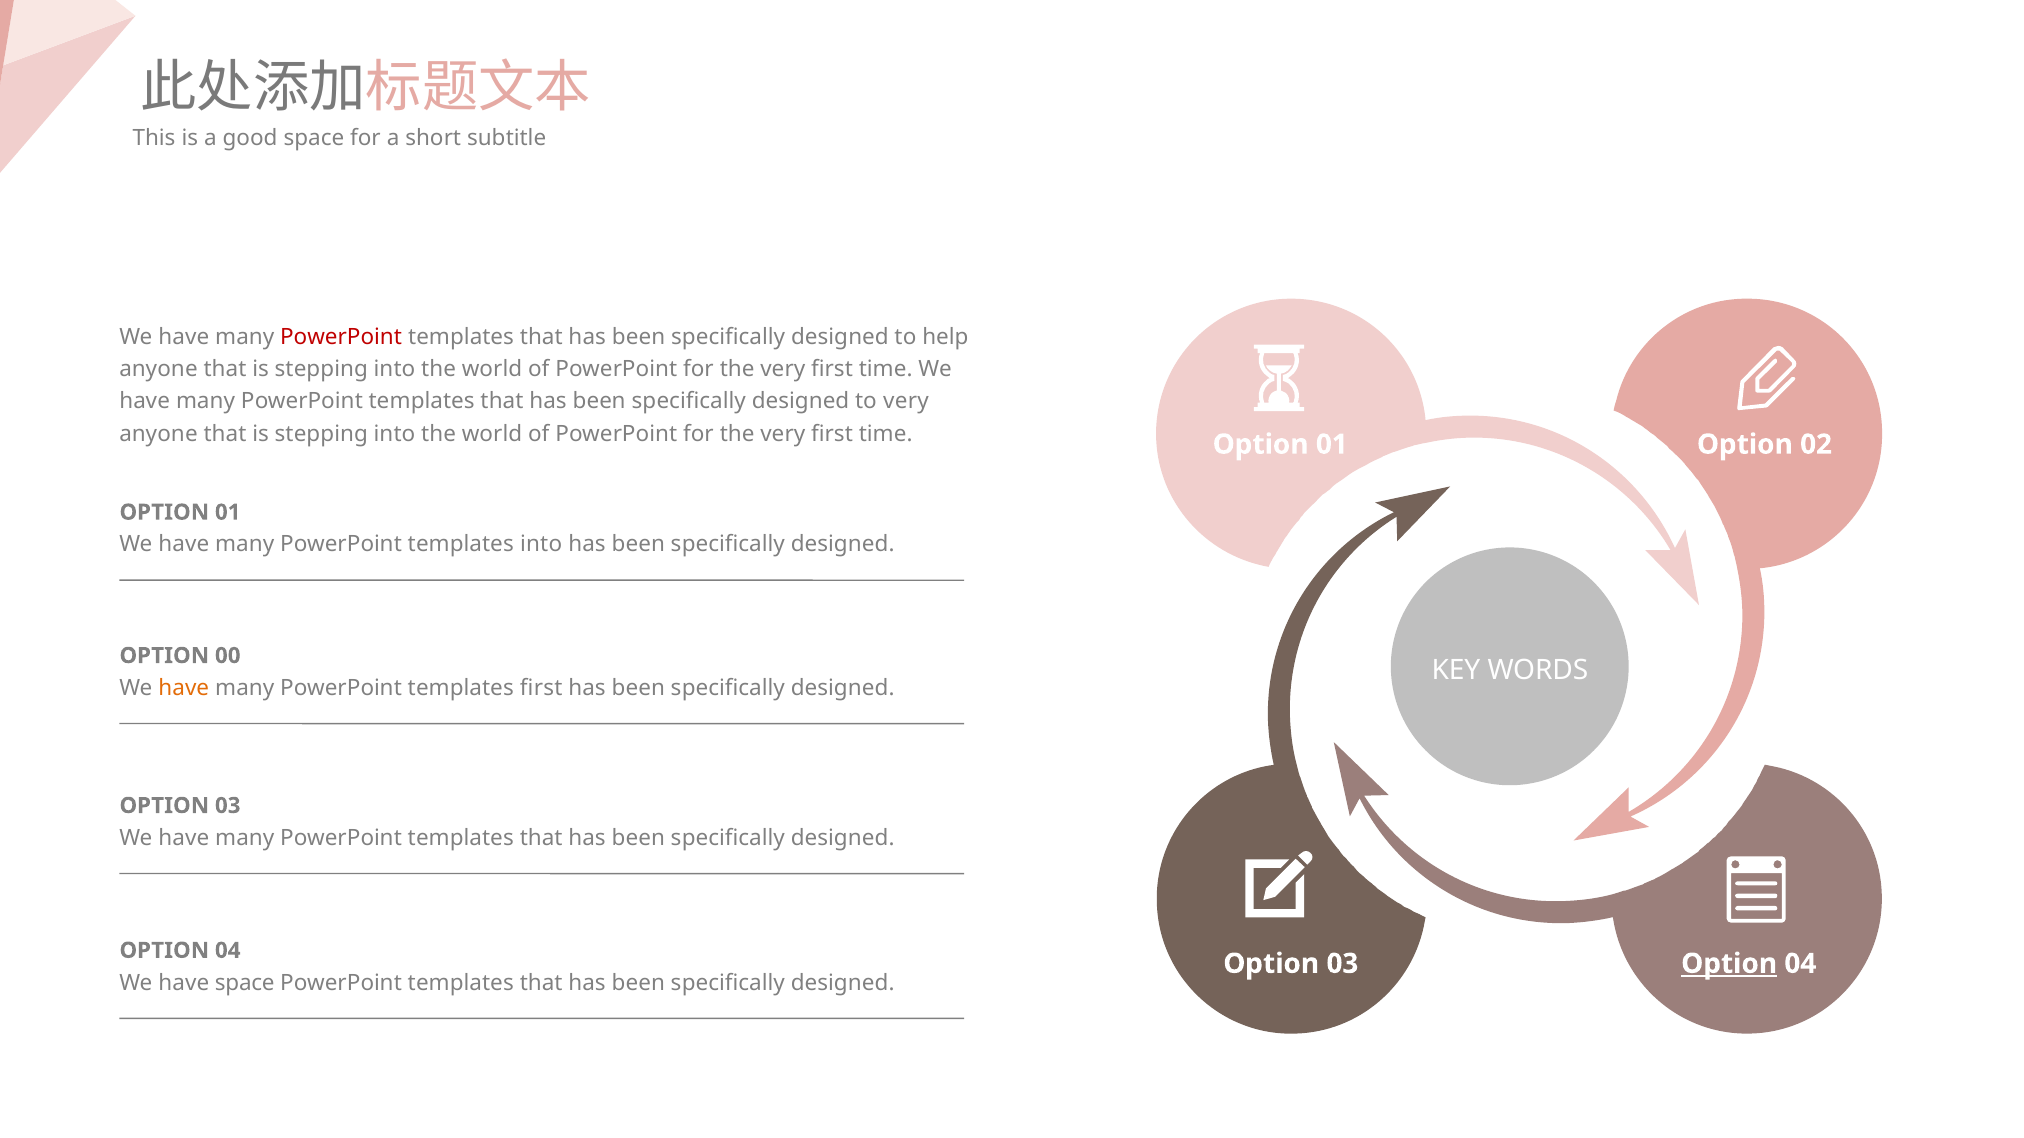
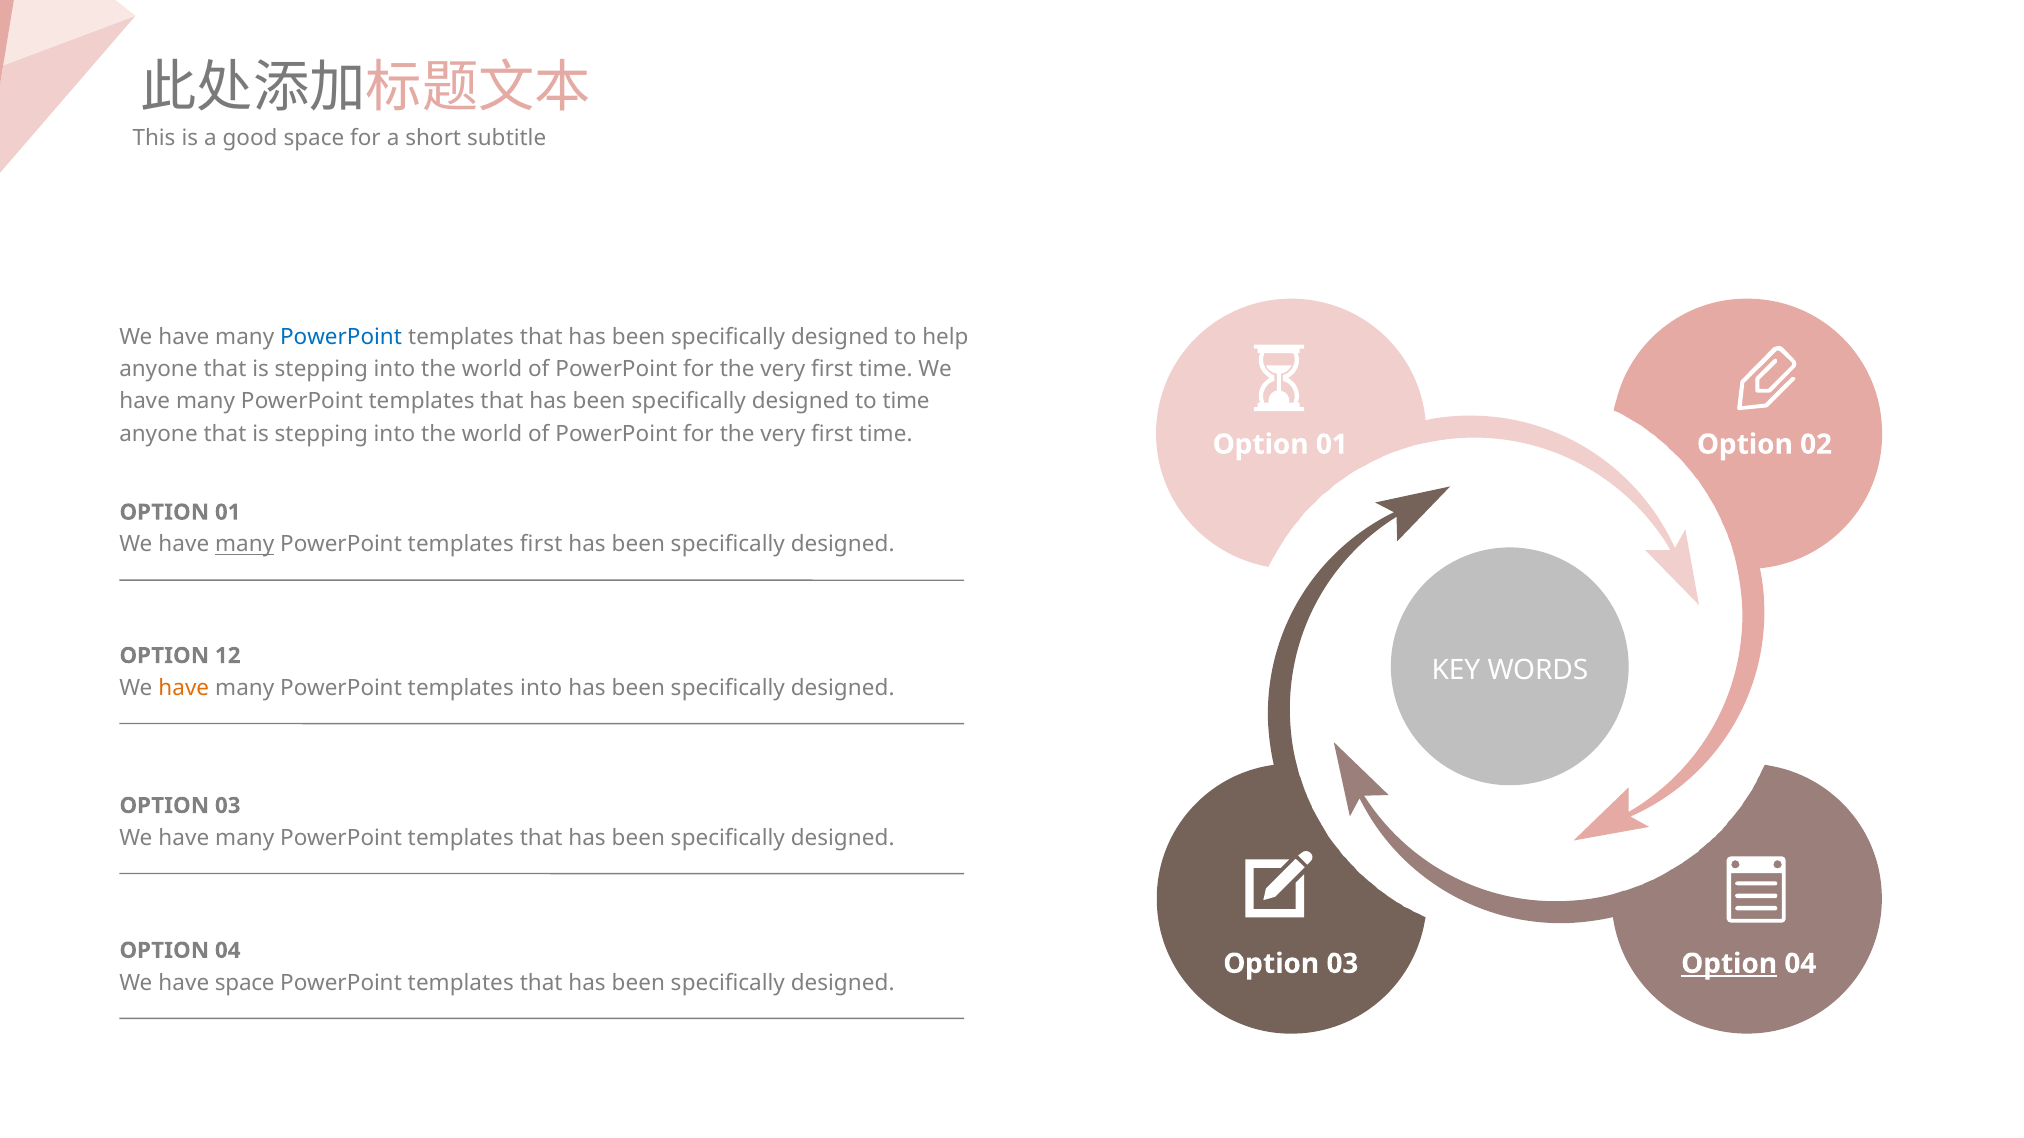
PowerPoint colour: red -> blue (341, 337)
to very: very -> time (906, 402)
many underline: none -> present (245, 545)
templates into: into -> first (541, 545)
00: 00 -> 12 (228, 656)
templates first: first -> into (541, 688)
